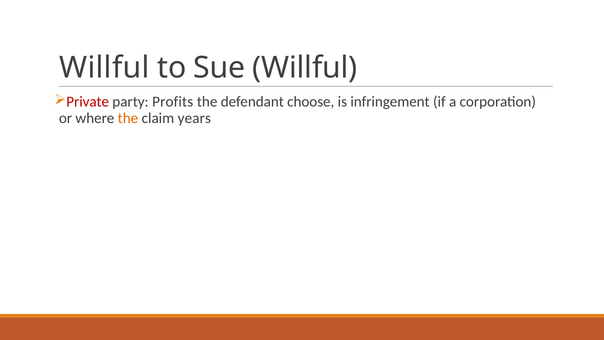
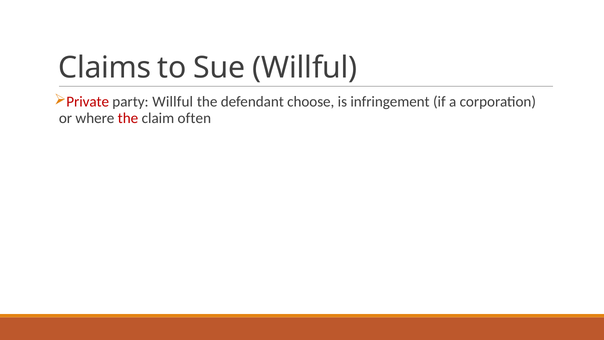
Willful: Willful -> Claims (105, 68)
party Profits: Profits -> Willful (173, 102)
the colour: orange -> red (128, 118)
years: years -> often (194, 118)
